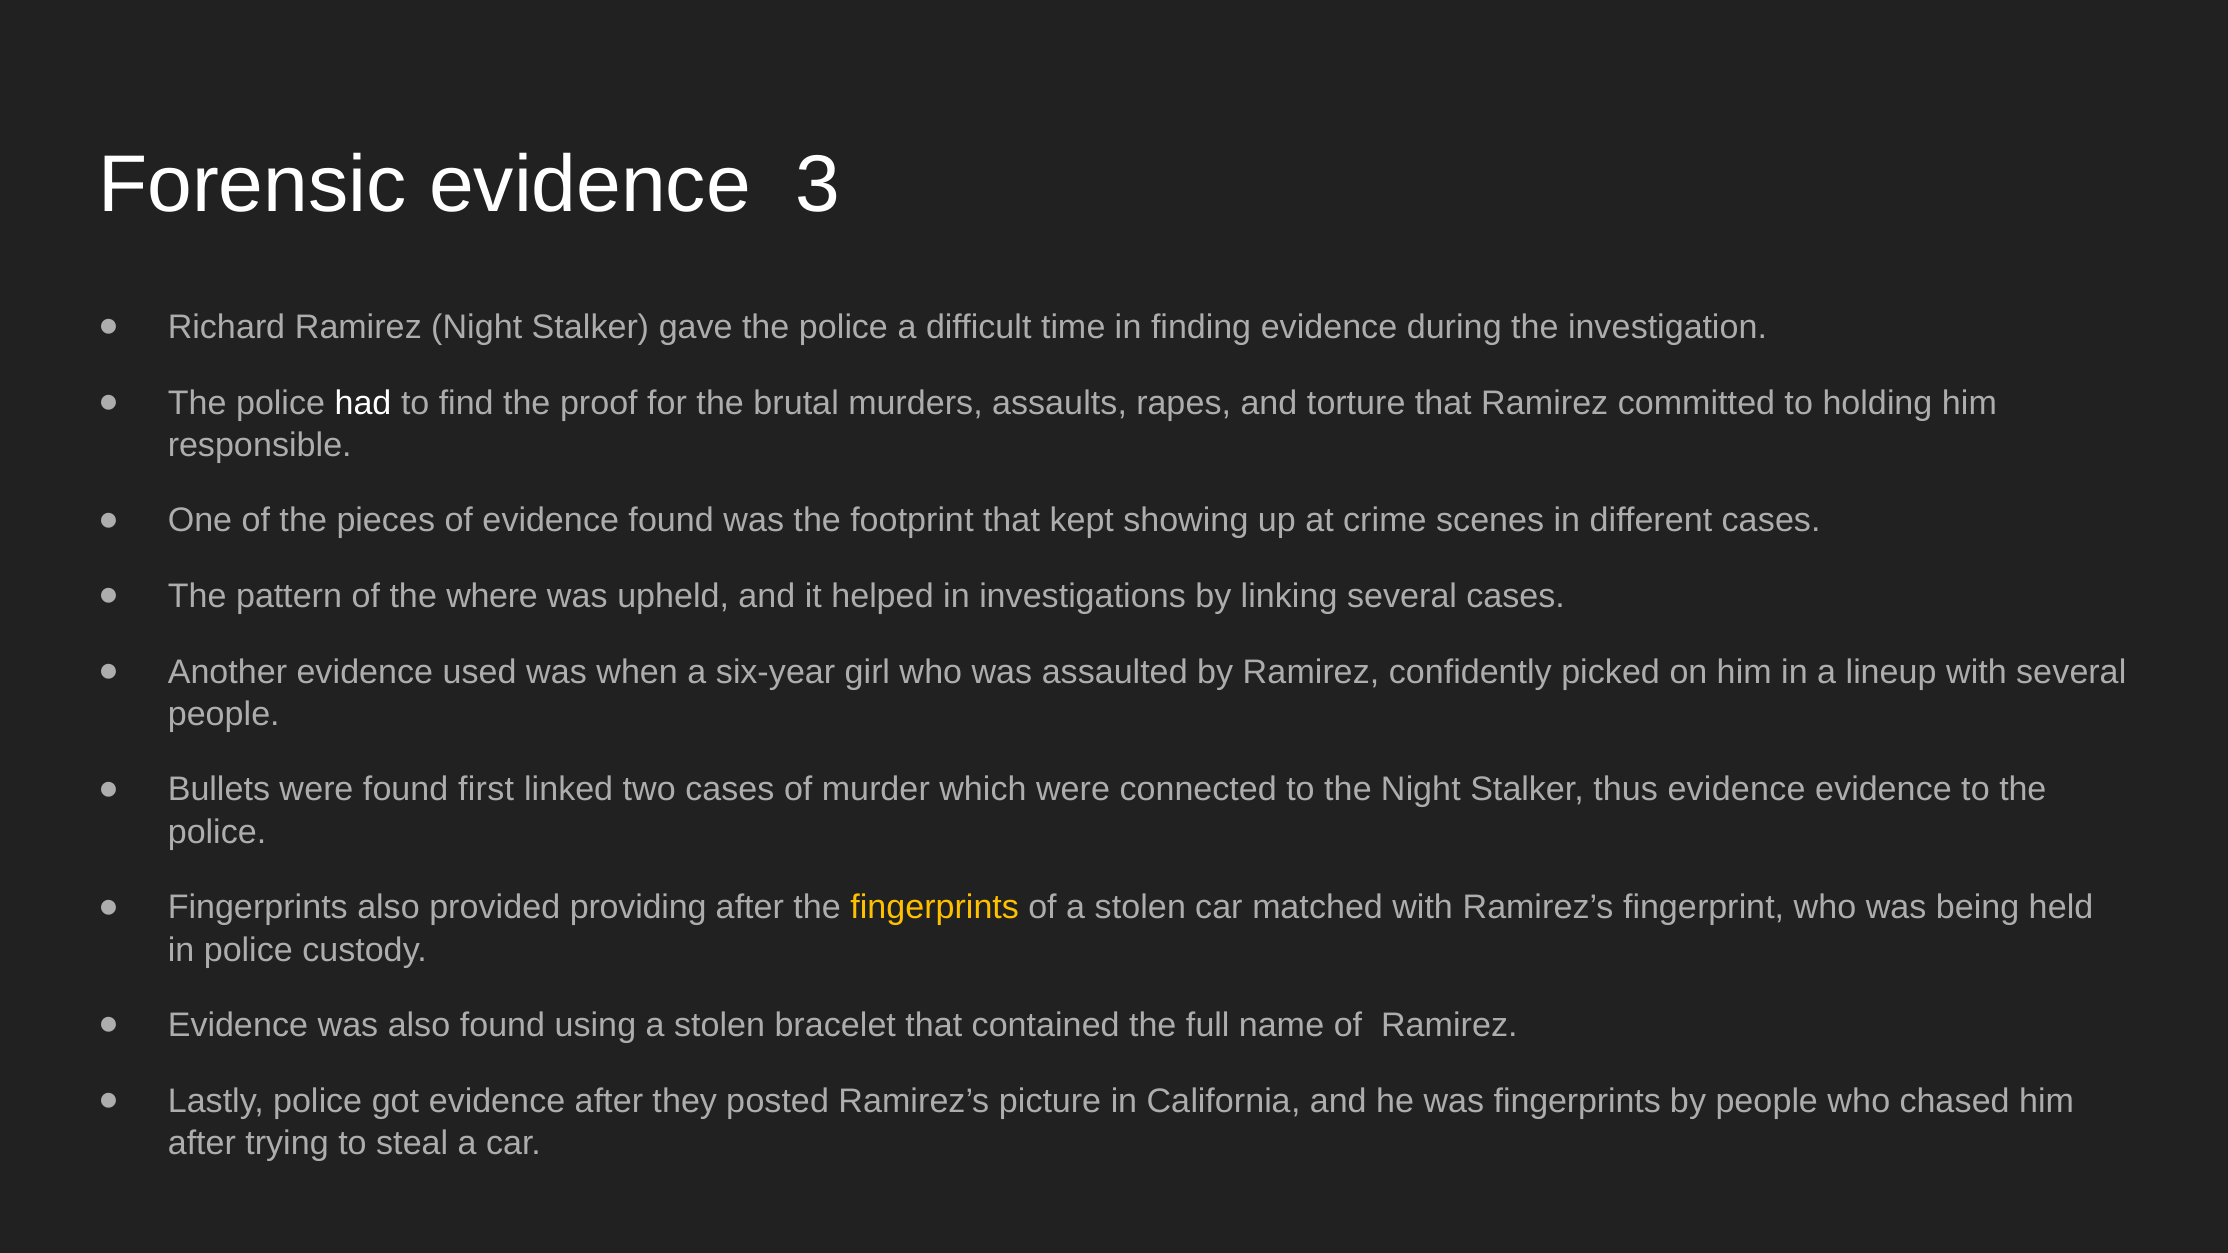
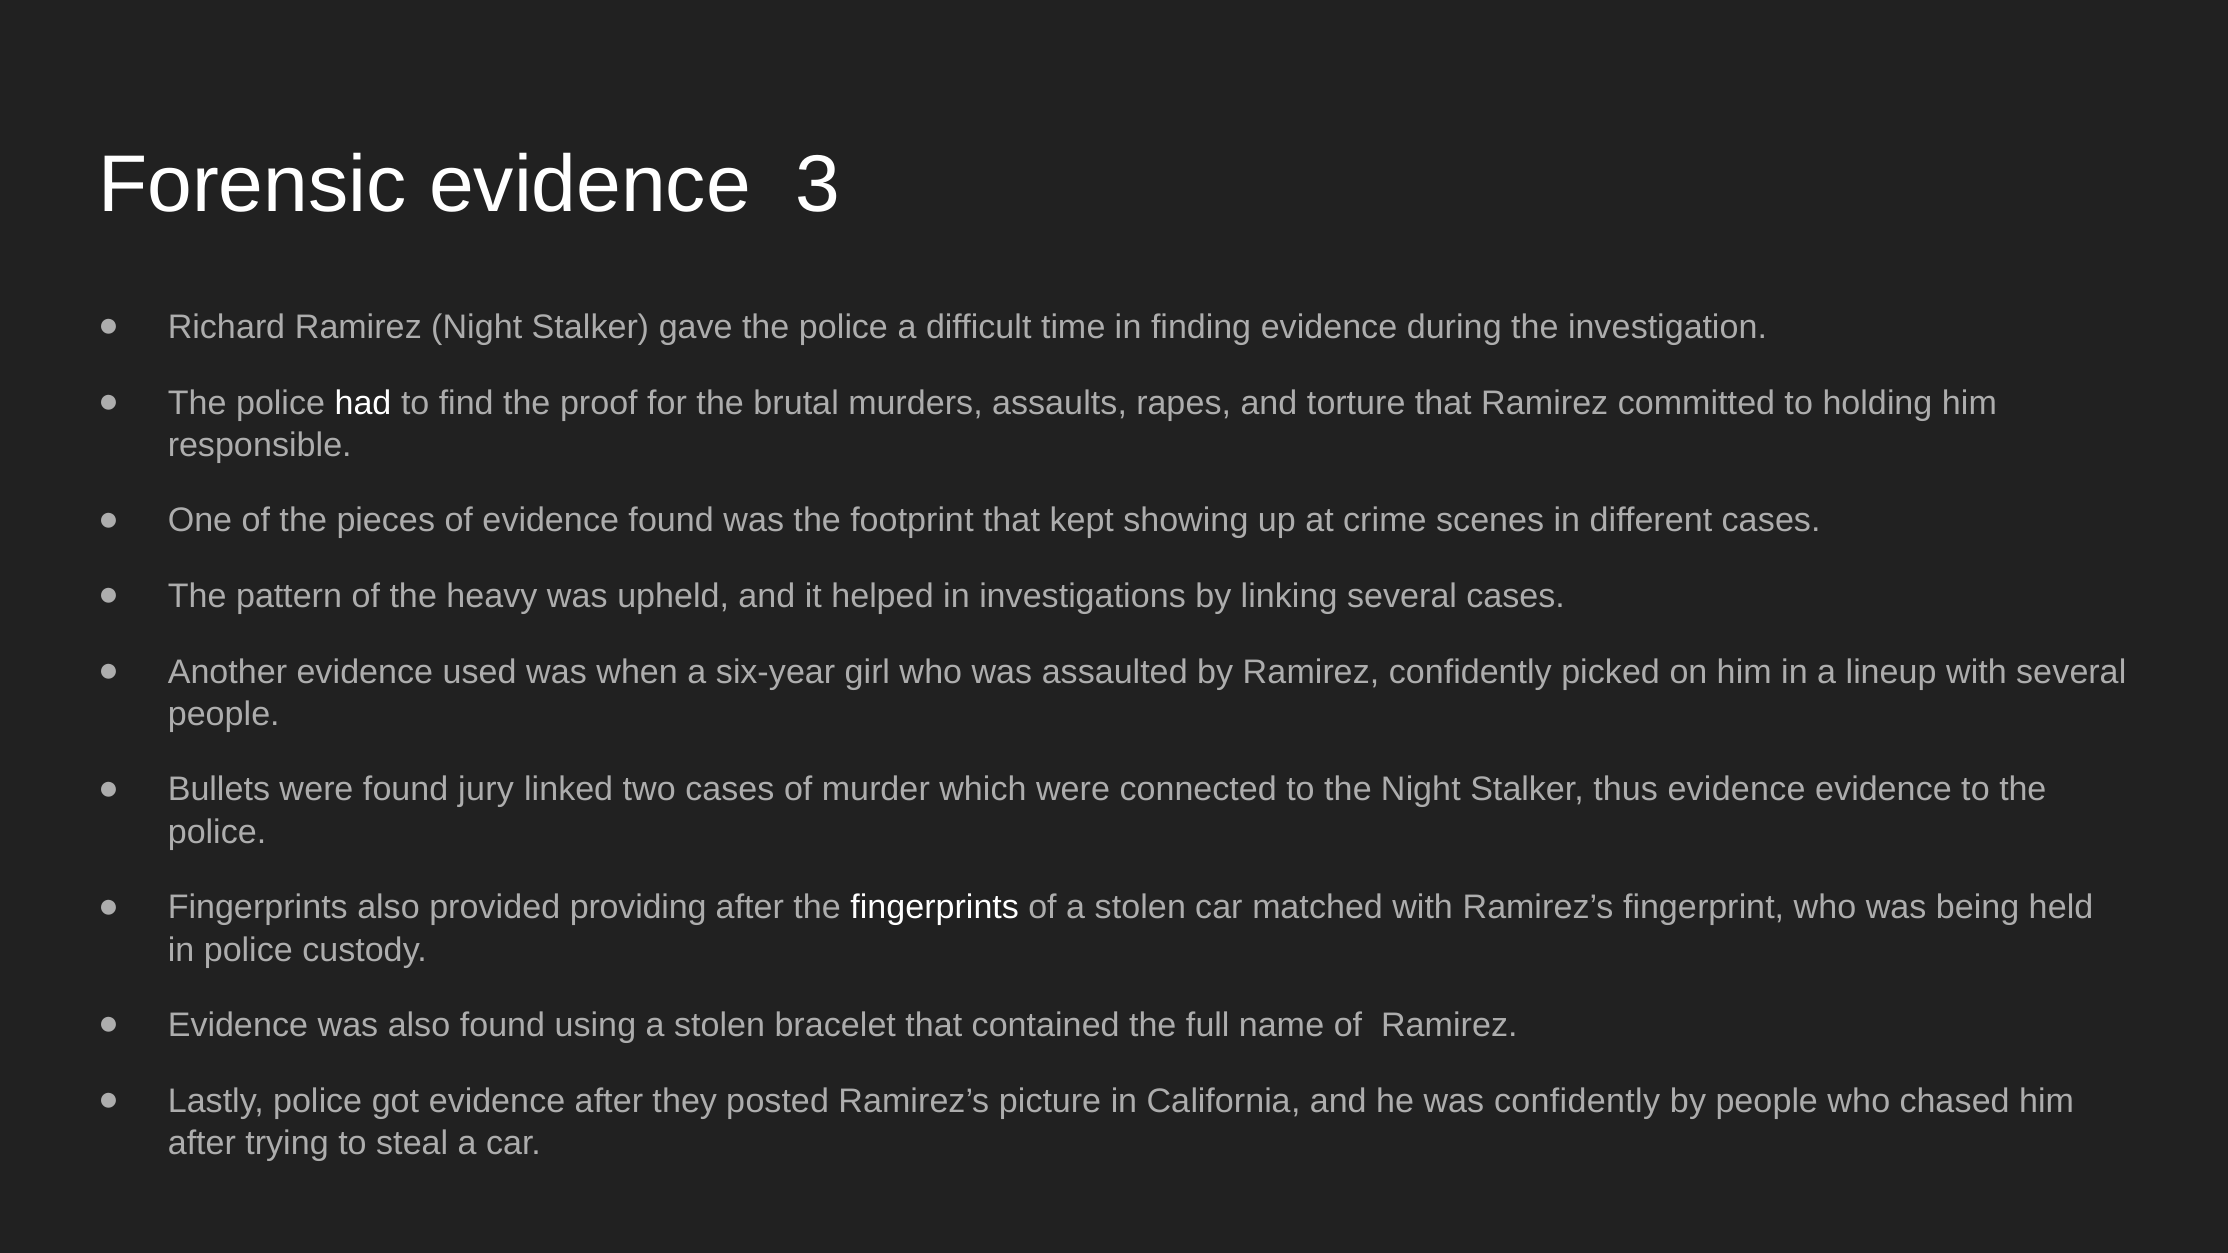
where: where -> heavy (492, 596)
first: first -> jury (486, 790)
fingerprints colour: yellow -> white (935, 908)
was fingerprints: fingerprints -> confidently (1577, 1101)
